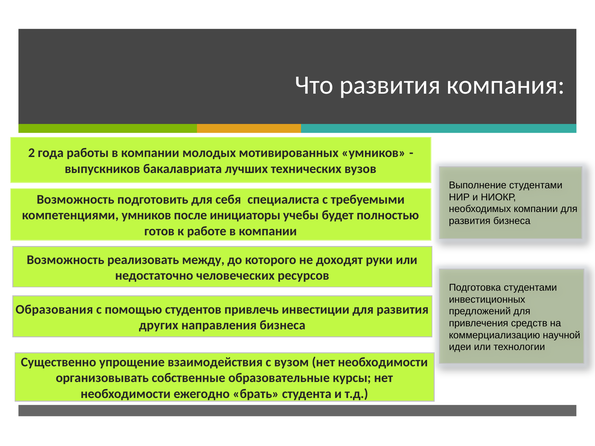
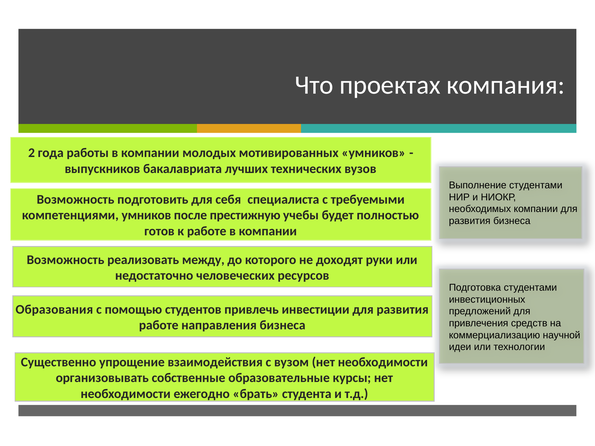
Что развития: развития -> проектах (390, 85)
инициаторы: инициаторы -> престижную (245, 215)
других: других -> работе (159, 325)
